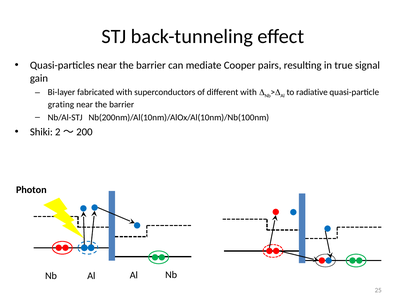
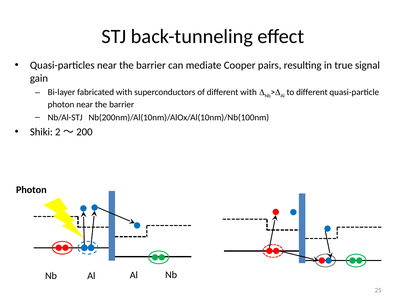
to radiative: radiative -> different (312, 92)
grating: grating -> photon (61, 105)
